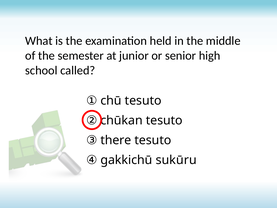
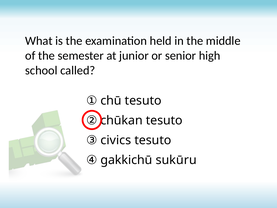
there: there -> civics (116, 140)
